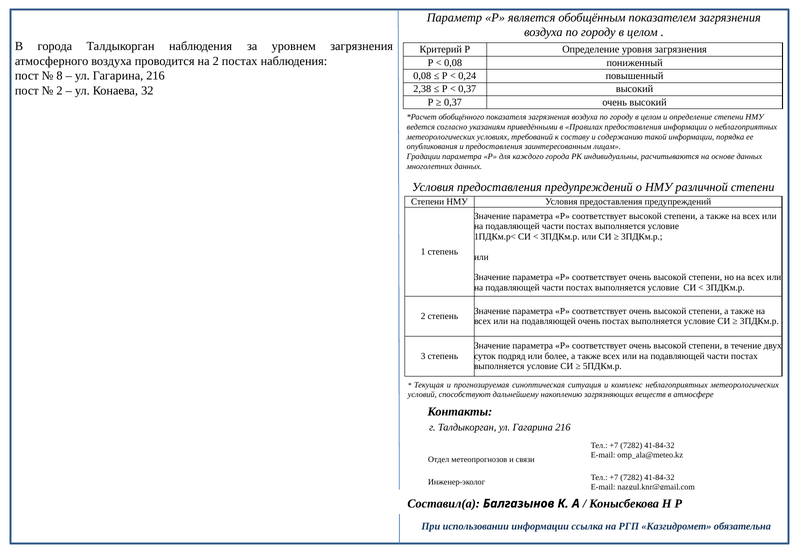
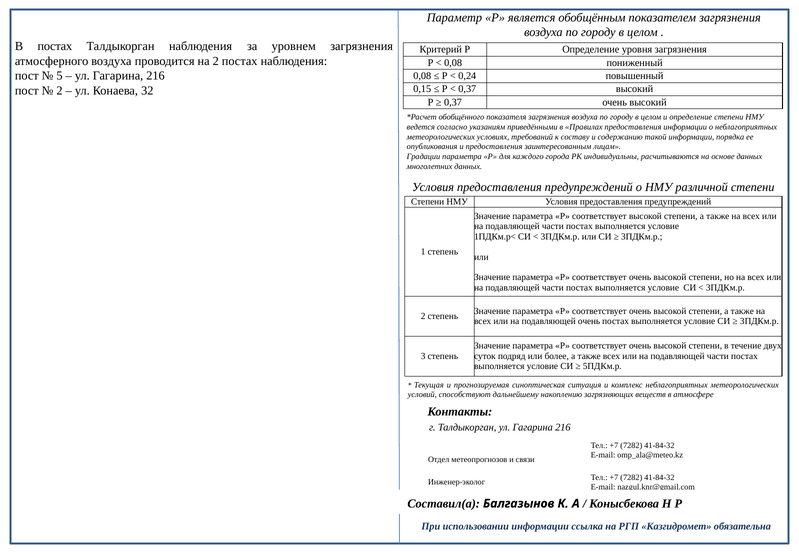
В города: города -> постах (55, 46)
8: 8 -> 5 (60, 76)
2,38: 2,38 -> 0,15 (422, 89)
